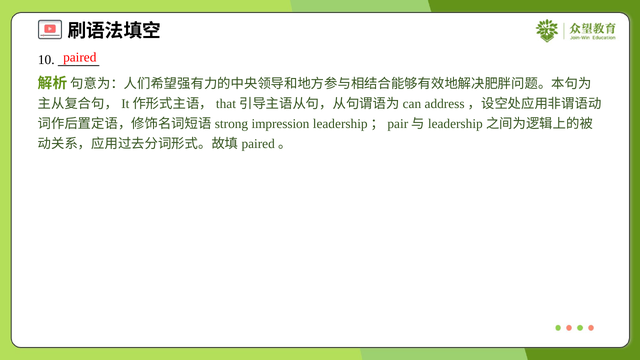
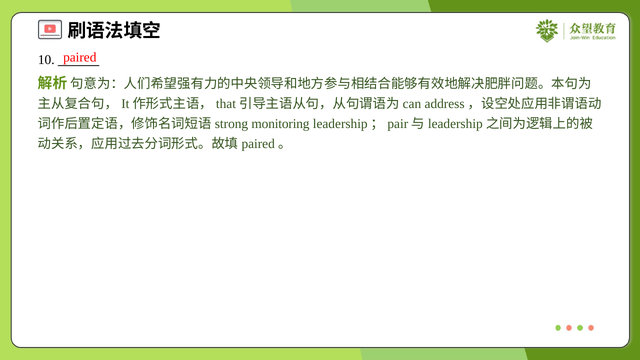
impression: impression -> monitoring (281, 124)
